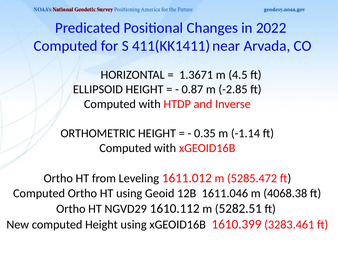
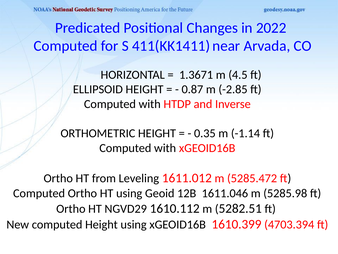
4068.38: 4068.38 -> 5285.98 (285, 193)
3283.461: 3283.461 -> 4703.394 (289, 224)
